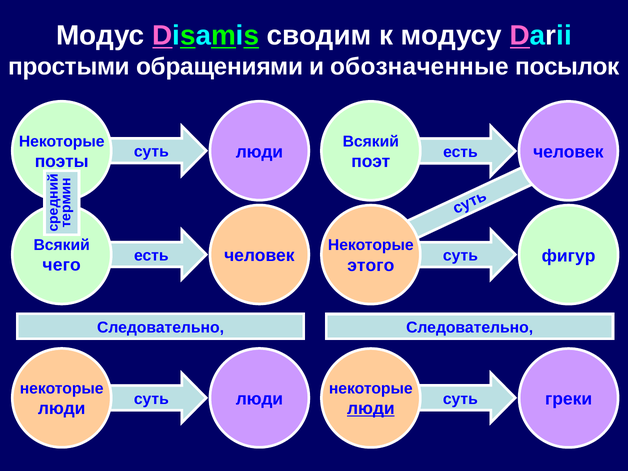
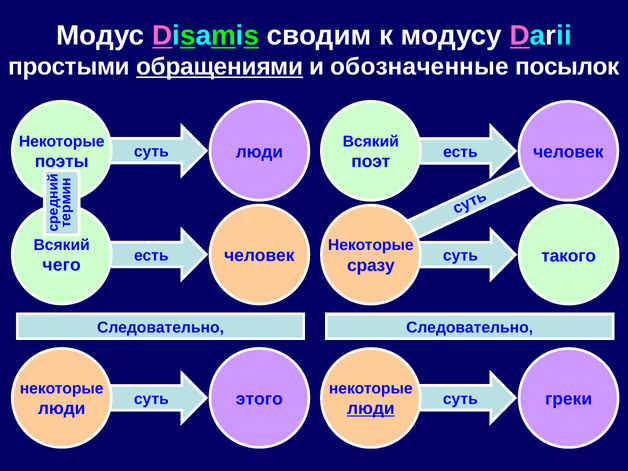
обращениями underline: none -> present (220, 67)
фигур: фигур -> такого (569, 256)
этого: этого -> сразу (371, 265)
люди: люди -> этого (259, 399)
